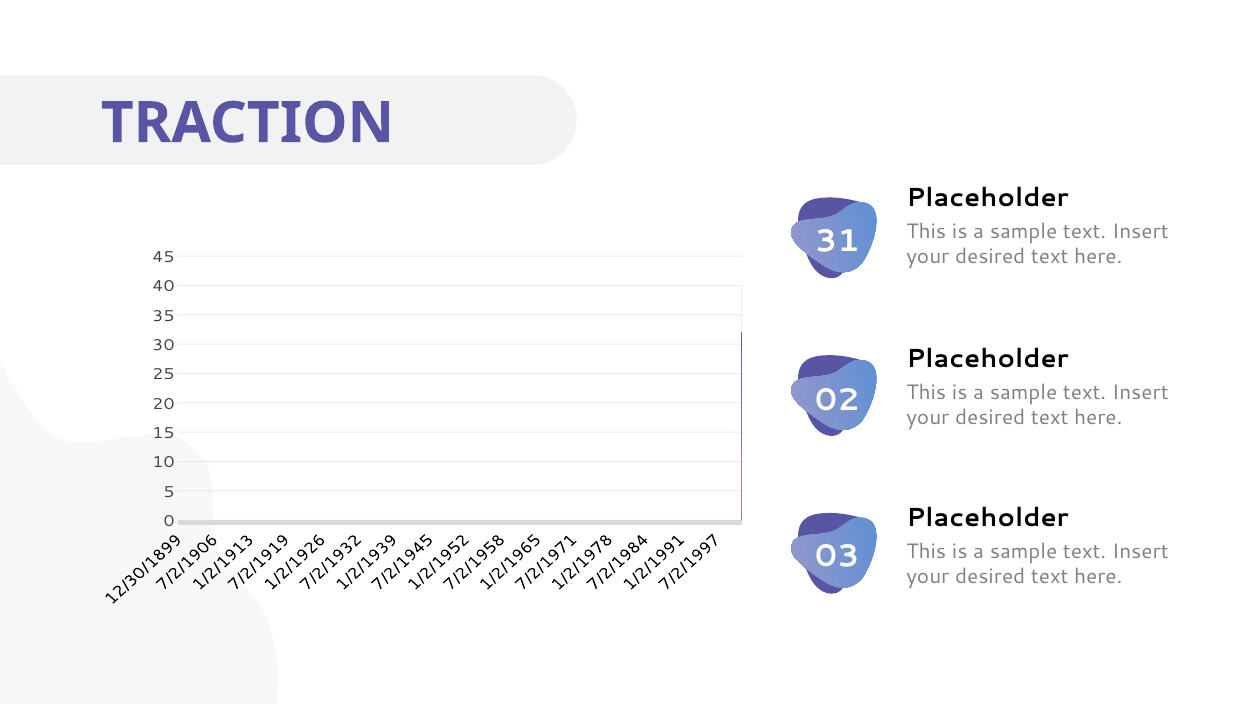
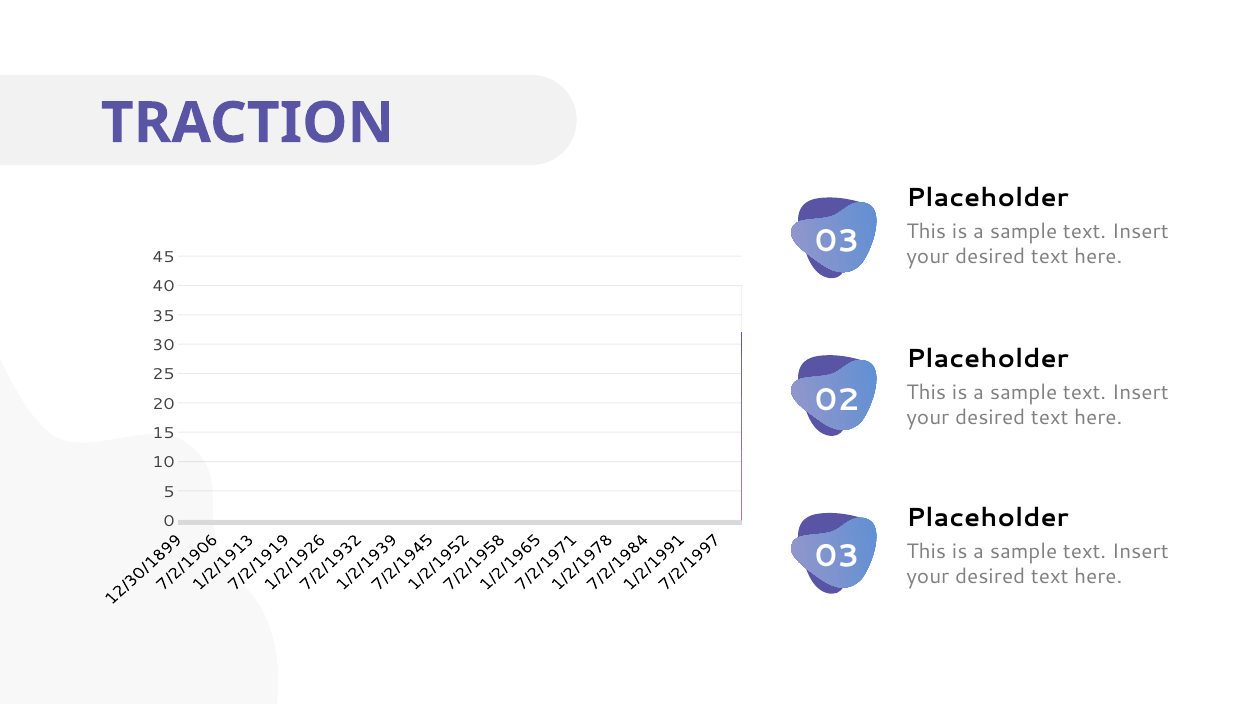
31: 31 -> 03 (837, 241)
